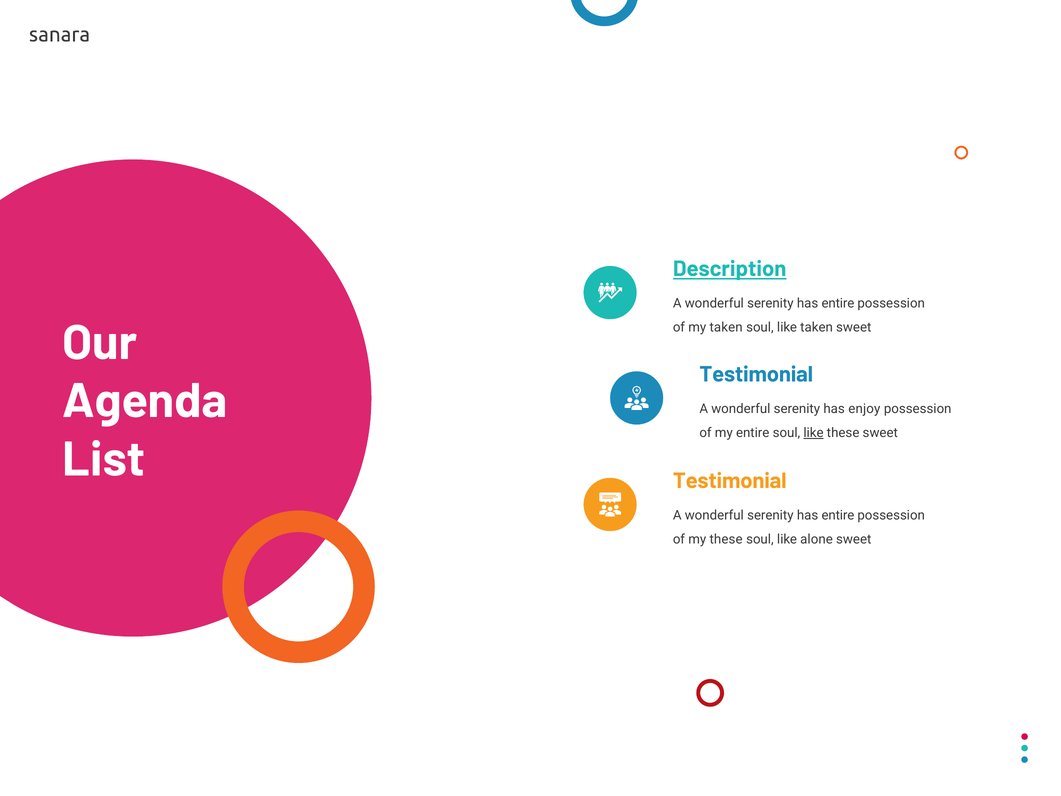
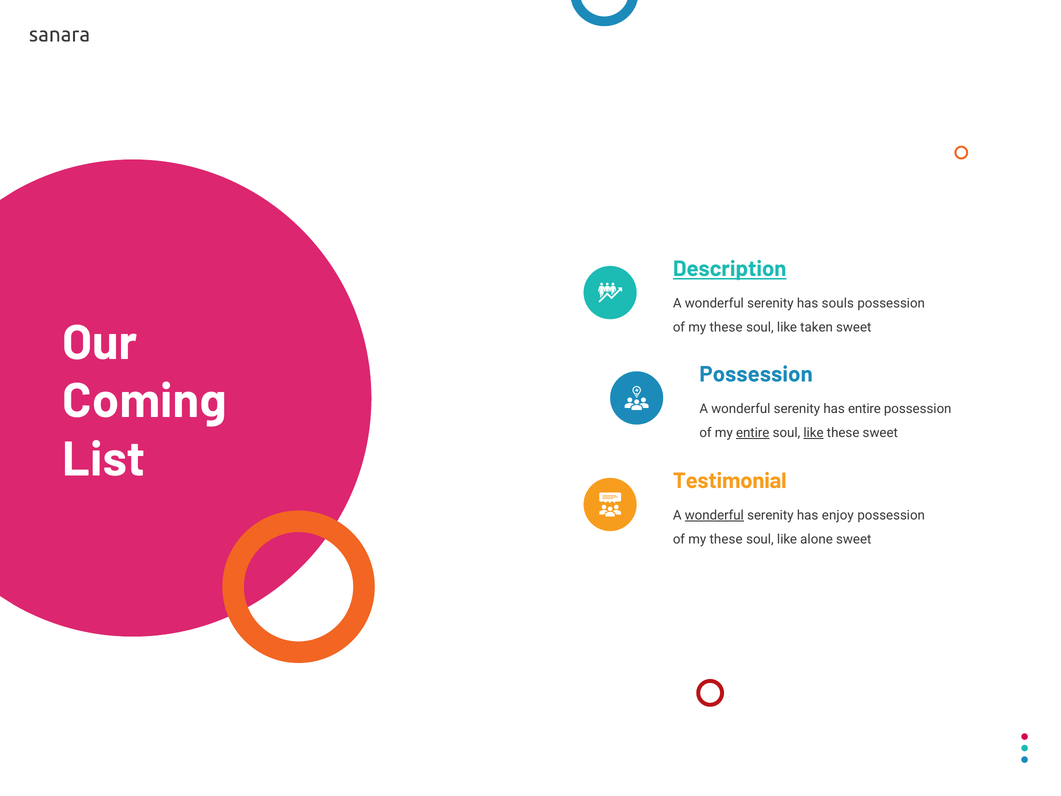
entire: entire -> souls (838, 303)
taken: taken -> these (726, 327)
Testimonial: Testimonial -> Possession (756, 374)
Agenda: Agenda -> Coming (145, 401)
has enjoy: enjoy -> entire (864, 409)
entire underline: none -> present (753, 433)
wonderful underline: none -> present (714, 515)
entire: entire -> enjoy (838, 515)
